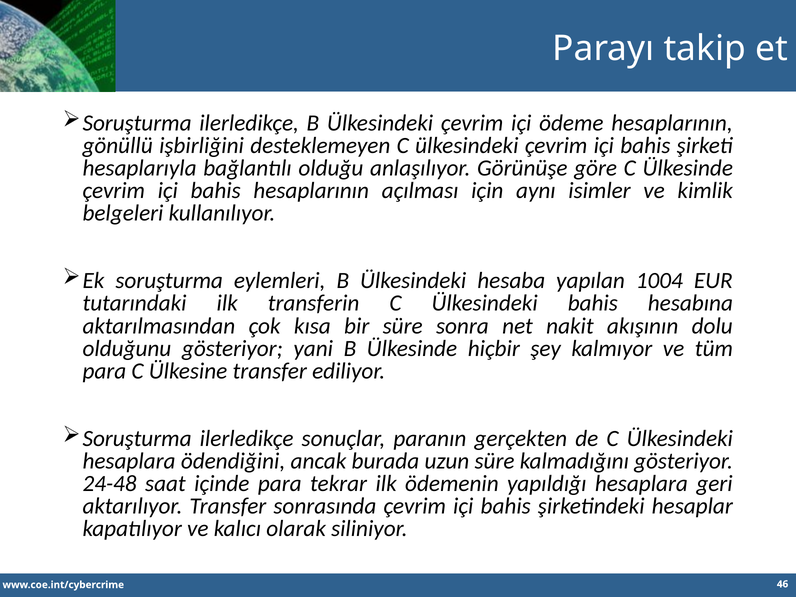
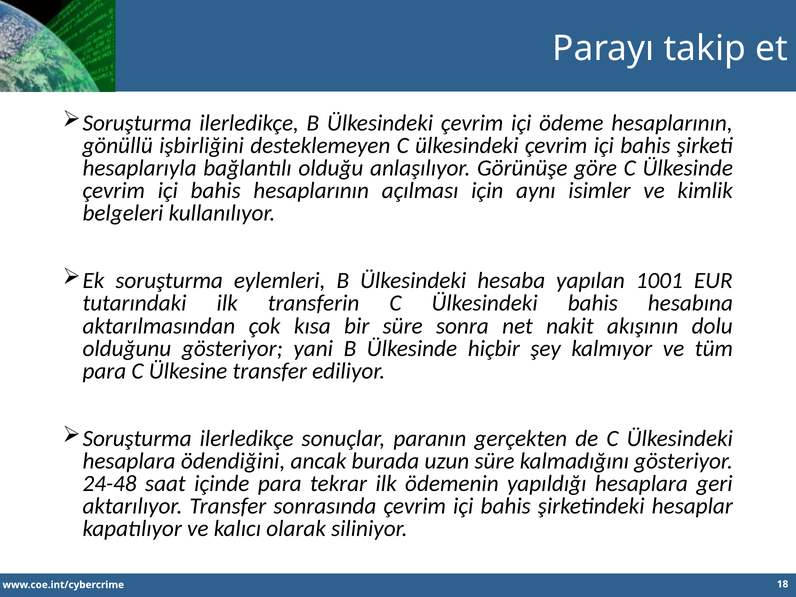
1004: 1004 -> 1001 (659, 281)
46: 46 -> 18 (783, 584)
